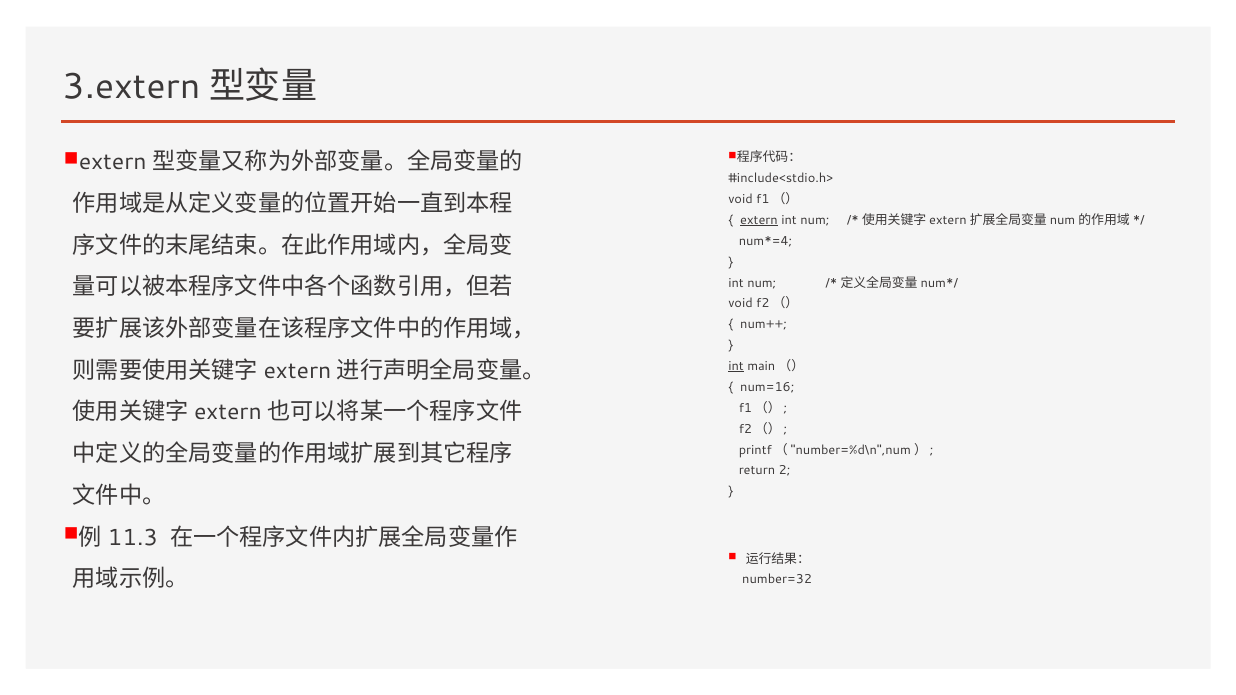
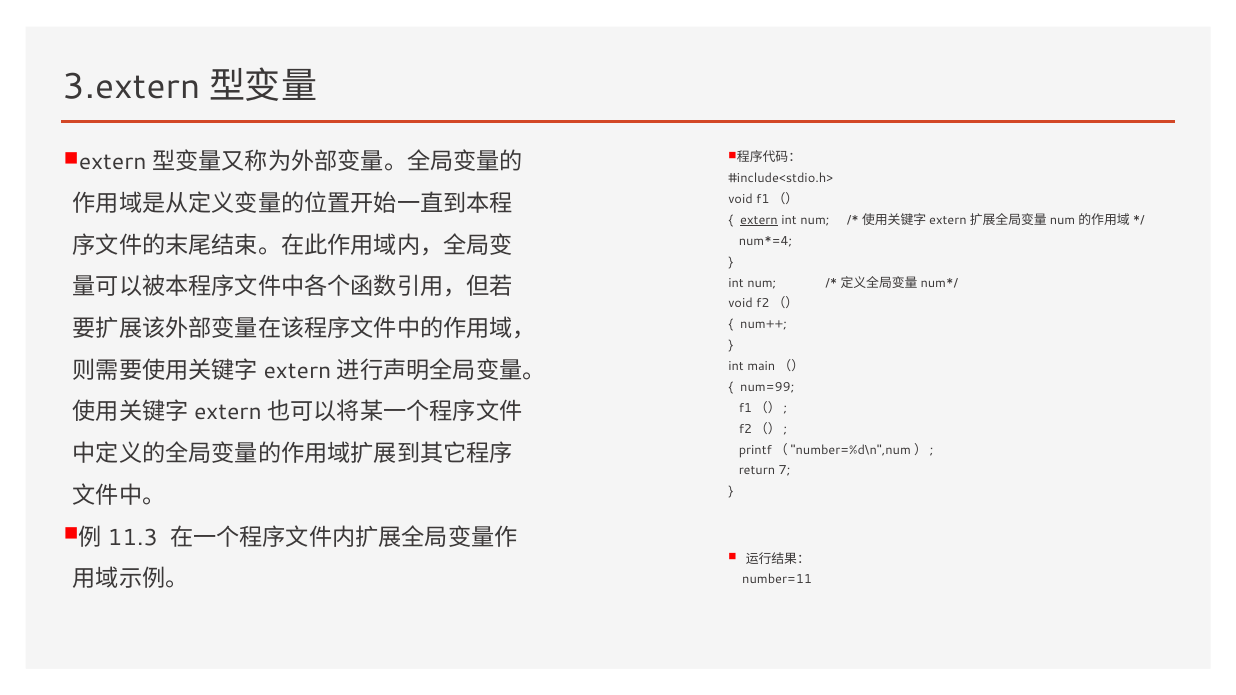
int underline: present -> none (736, 366)
num=16: num=16 -> num=99 (767, 387)
2: 2 -> 7 (785, 471)
number=32: number=32 -> number=11 (777, 580)
